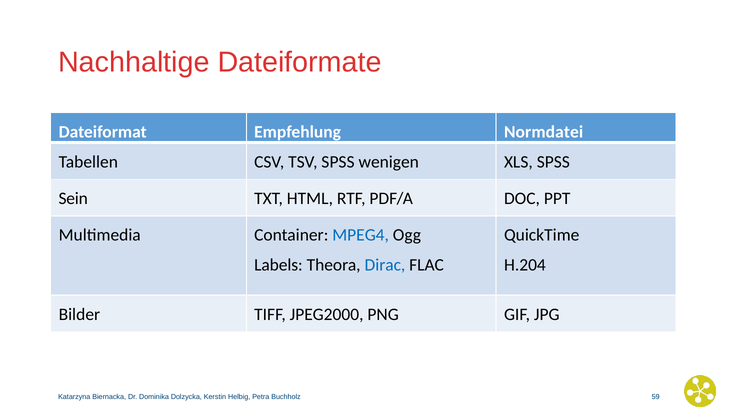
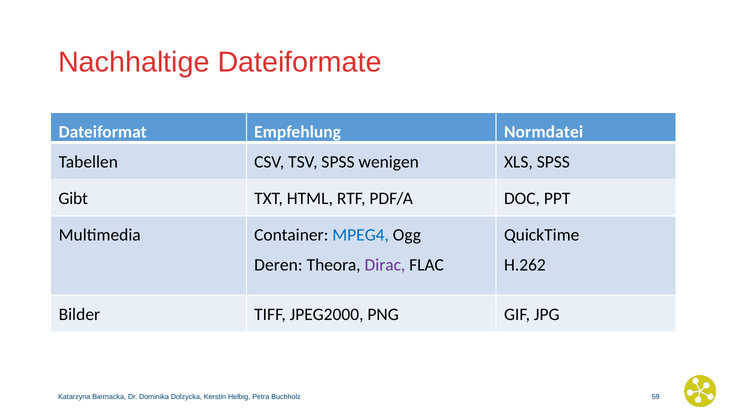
Sein: Sein -> Gibt (73, 198)
Labels: Labels -> Deren (278, 265)
Dirac colour: blue -> purple (385, 265)
H.204: H.204 -> H.262 (525, 265)
